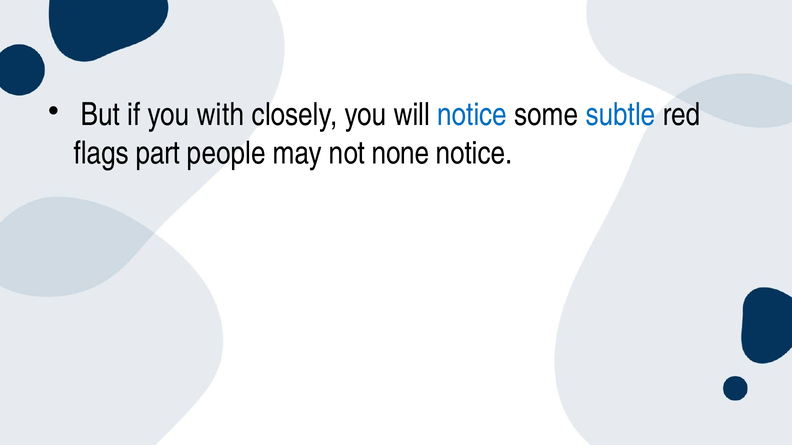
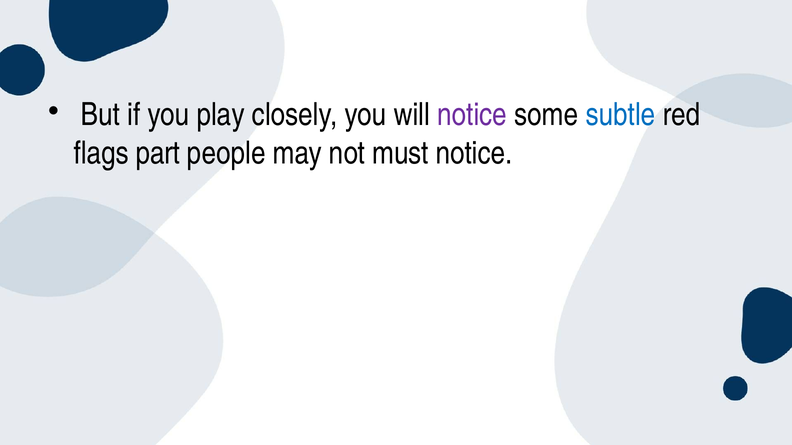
with: with -> play (221, 115)
notice colour: blue -> purple (472, 115)
none: none -> must (401, 153)
